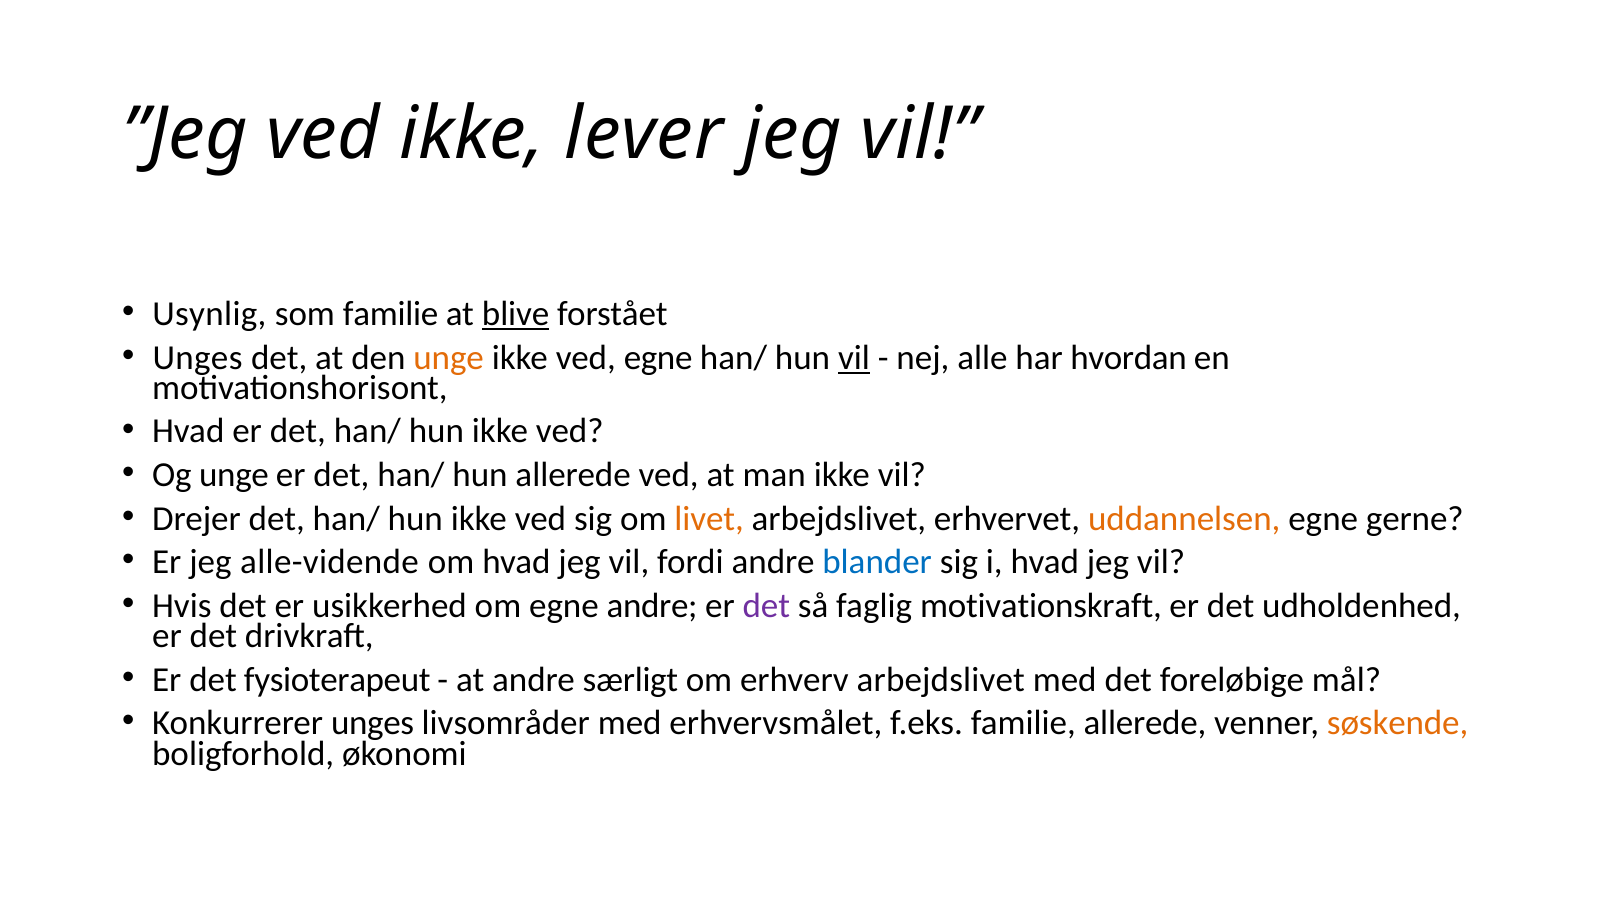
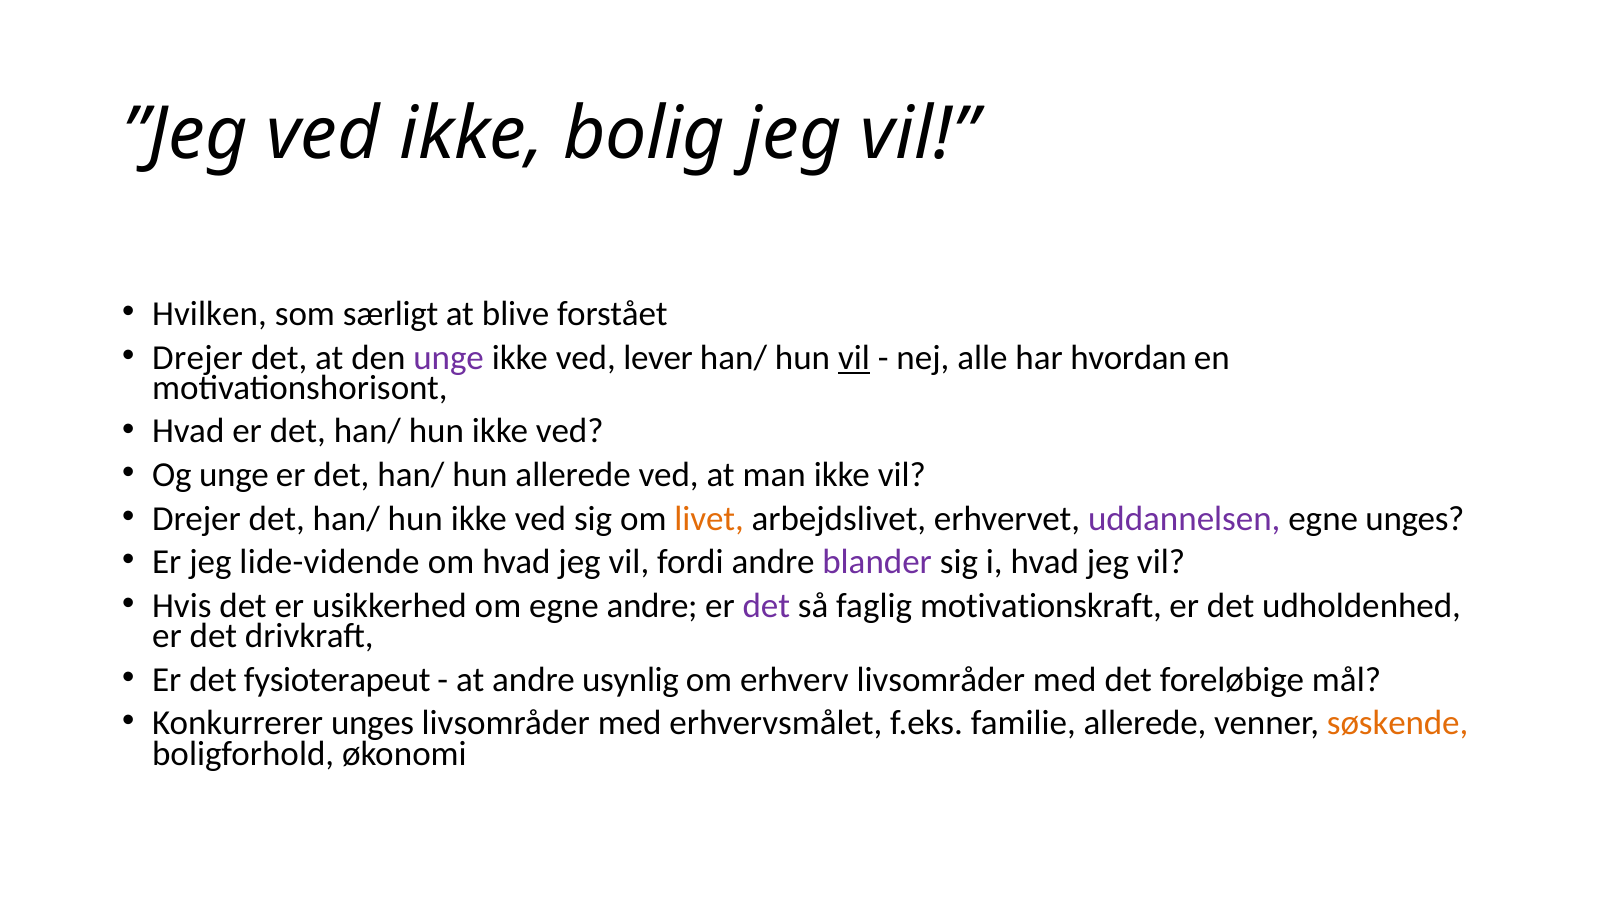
lever: lever -> bolig (645, 135)
Usynlig: Usynlig -> Hvilken (210, 314)
som familie: familie -> særligt (391, 314)
blive underline: present -> none (516, 314)
Unges: Unges -> Drejer (198, 358)
unge colour: orange -> purple (449, 358)
ved egne: egne -> lever (658, 358)
uddannelsen colour: orange -> purple (1184, 519)
egne gerne: gerne -> unges (1415, 519)
alle-vidende: alle-vidende -> lide-vidende (330, 562)
blander colour: blue -> purple (877, 562)
særligt: særligt -> usynlig (630, 680)
erhverv arbejdslivet: arbejdslivet -> livsområder (941, 680)
